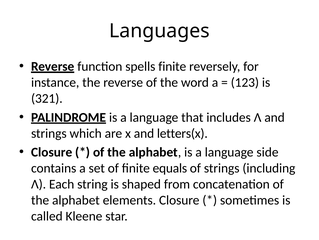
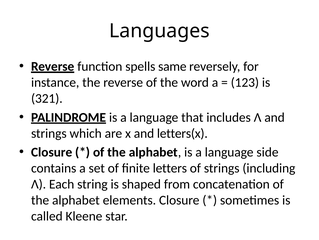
spells finite: finite -> same (172, 66)
equals: equals -> letters (170, 168)
